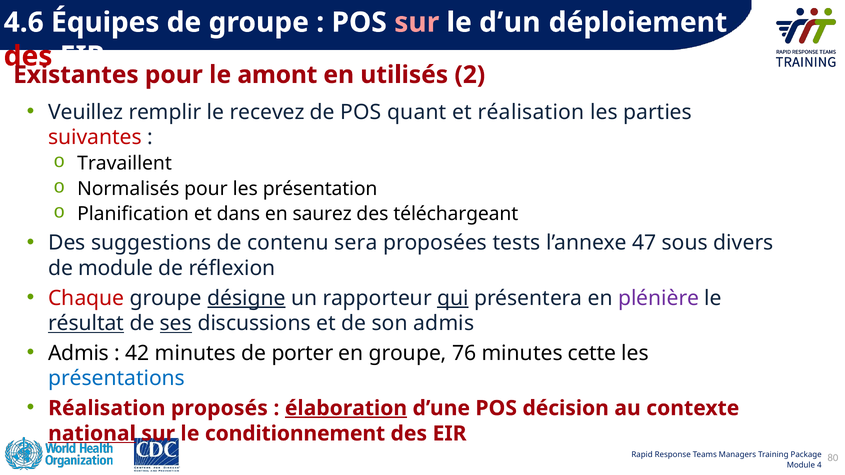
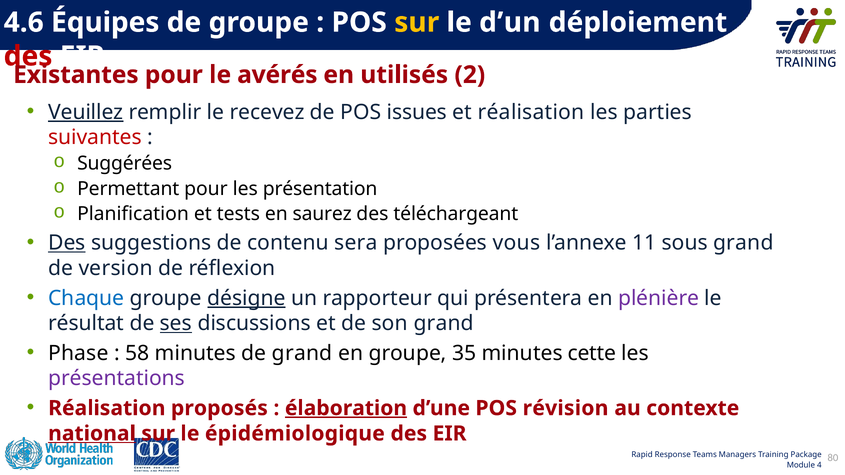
sur colour: pink -> yellow (417, 22)
amont: amont -> avérés (277, 75)
Veuillez underline: none -> present (86, 112)
quant: quant -> issues (417, 112)
Travaillent: Travaillent -> Suggérées (125, 163)
Normalisés: Normalisés -> Permettant (128, 189)
dans: dans -> tests (238, 214)
Des underline: none -> present (67, 243)
tests: tests -> vous (517, 243)
47: 47 -> 11 (644, 243)
sous divers: divers -> grand (743, 243)
de module: module -> version (116, 269)
Chaque colour: red -> blue (86, 298)
qui underline: present -> none (453, 298)
résultat underline: present -> none (86, 324)
son admis: admis -> grand (444, 324)
Admis: Admis -> Phase (78, 353)
42: 42 -> 58 (137, 353)
de porter: porter -> grand (302, 353)
76: 76 -> 35 (464, 353)
présentations colour: blue -> purple (117, 379)
décision: décision -> révision (566, 408)
conditionnement: conditionnement -> épidémiologique (295, 434)
